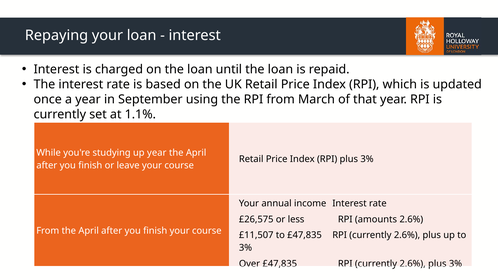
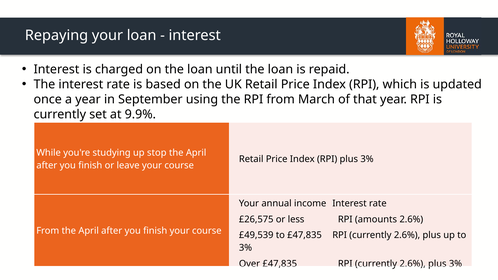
1.1%: 1.1% -> 9.9% (140, 114)
up year: year -> stop (157, 153)
£11,507: £11,507 -> £49,539 (256, 235)
